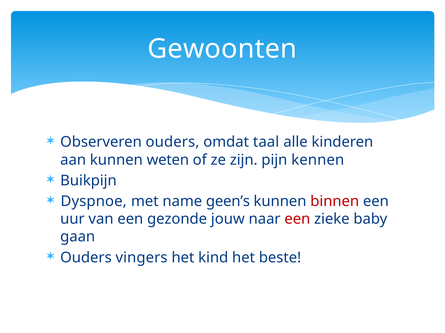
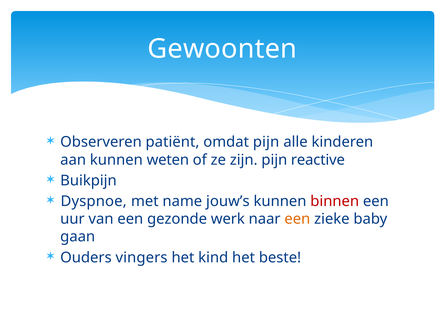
Observeren ouders: ouders -> patiënt (172, 142)
omdat taal: taal -> pijn (266, 142)
kennen: kennen -> reactive (318, 160)
geen’s: geen’s -> jouw’s (228, 202)
jouw: jouw -> werk (228, 219)
een colour: red -> orange (297, 219)
